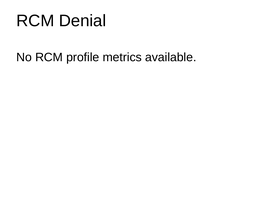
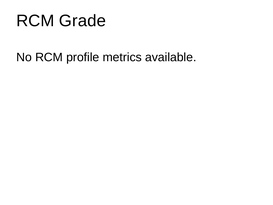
Denial: Denial -> Grade (82, 21)
